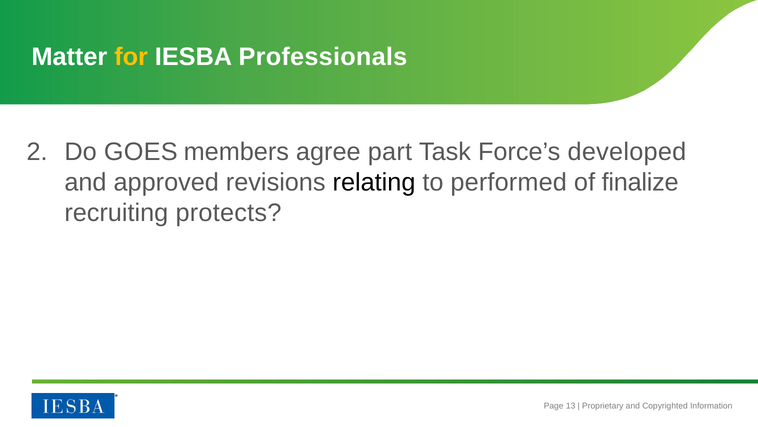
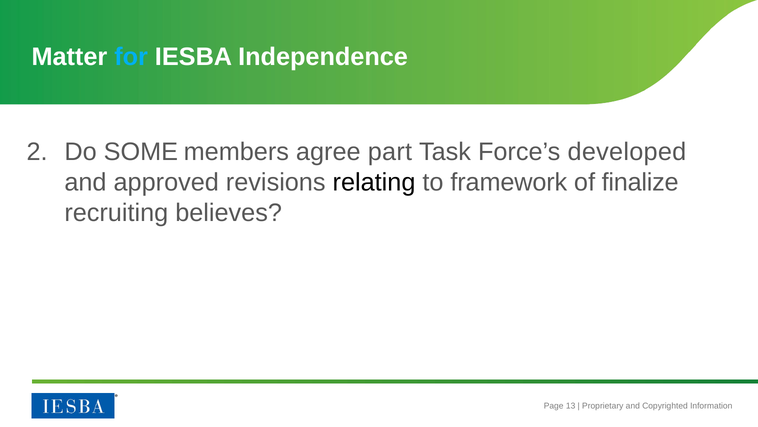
for colour: yellow -> light blue (131, 57)
Professionals: Professionals -> Independence (323, 57)
GOES: GOES -> SOME (141, 152)
performed: performed -> framework (509, 182)
protects: protects -> believes (229, 212)
